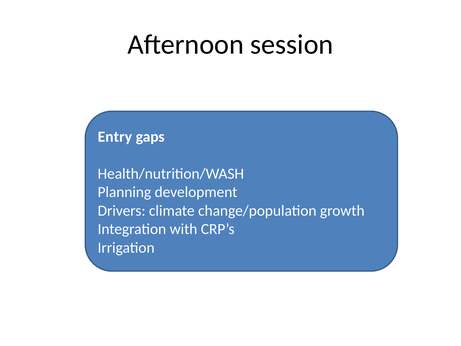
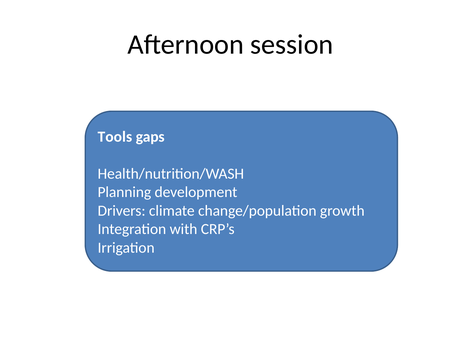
Entry: Entry -> Tools (115, 137)
